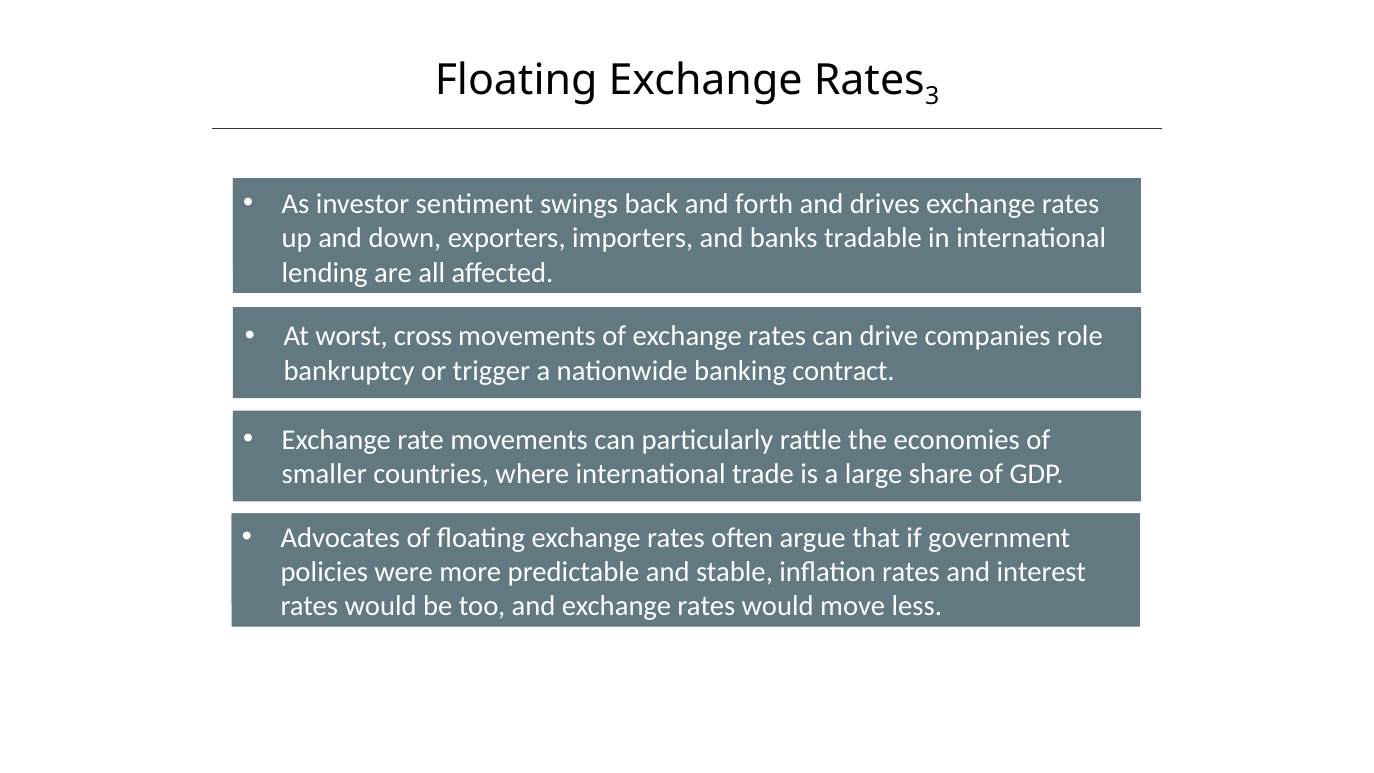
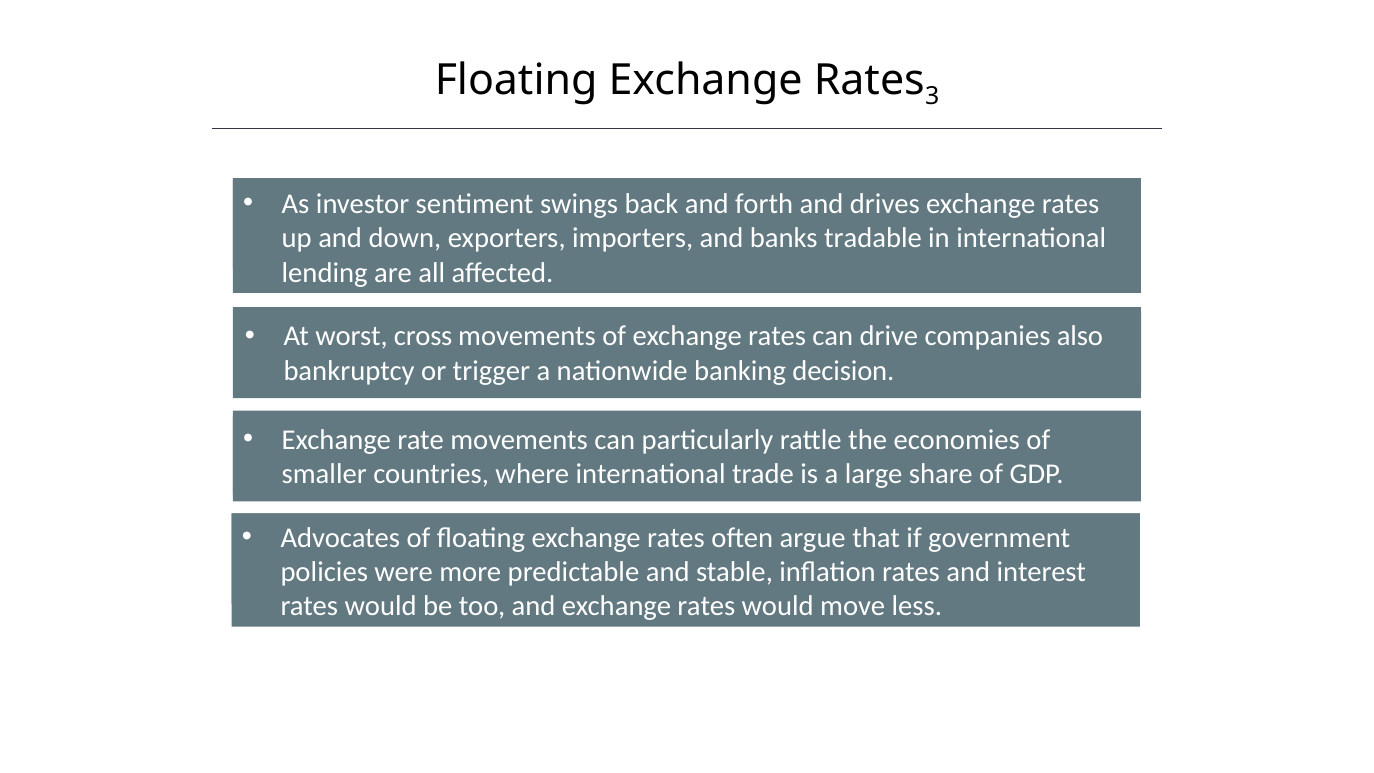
role: role -> also (1080, 336)
contract: contract -> decision (843, 371)
